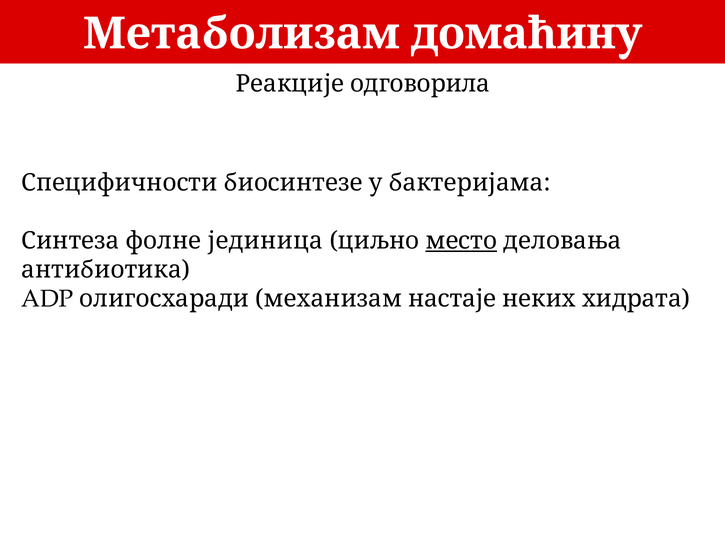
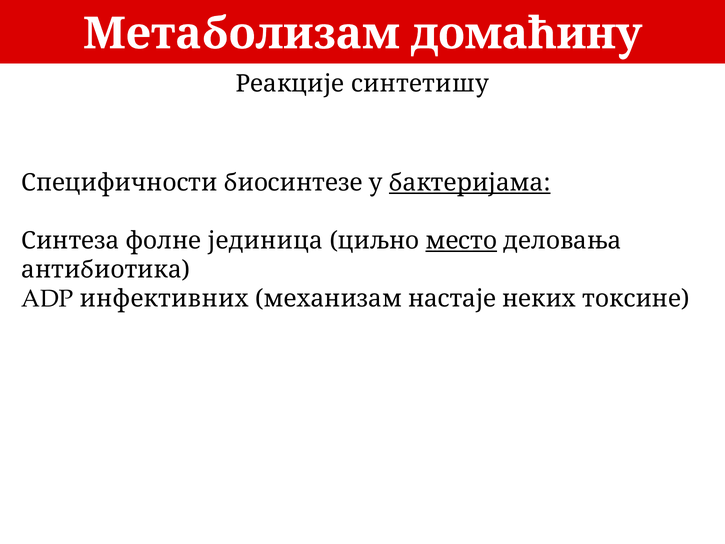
одговорила: одговорила -> синтетишу (420, 84)
бактеријама underline: none -> present (470, 183)
олигосхаради: олигосхаради -> инфективних (164, 299)
хидрата: хидрата -> токсине (636, 299)
